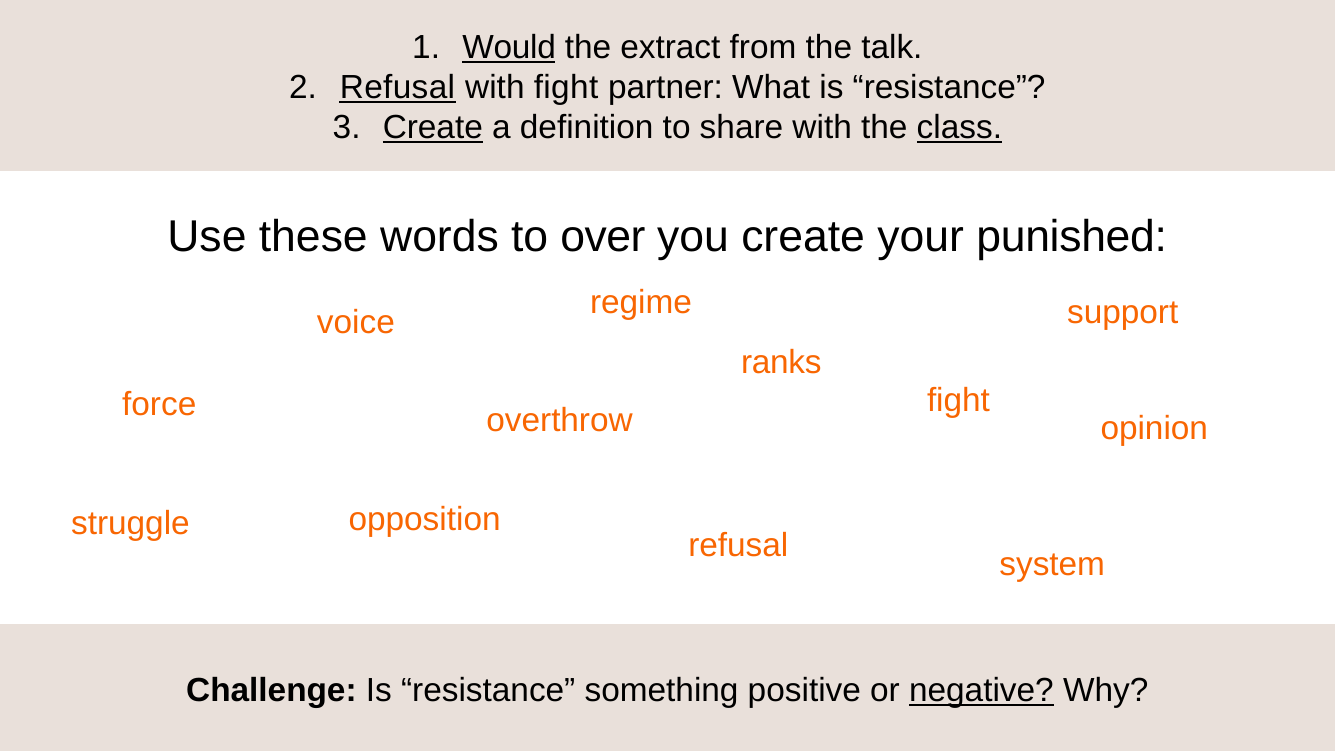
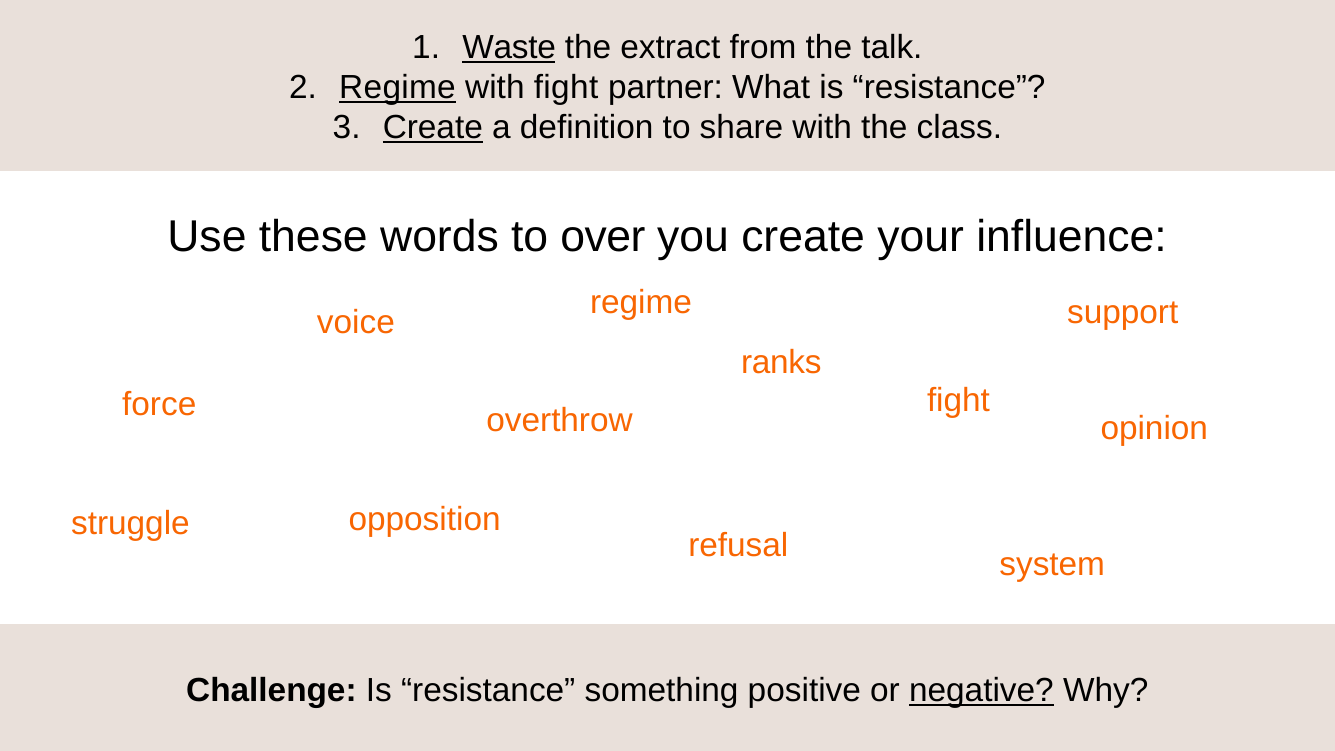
Would: Would -> Waste (509, 47)
Refusal: Refusal -> Regime (398, 87)
class underline: present -> none (959, 127)
punished: punished -> influence (1072, 237)
